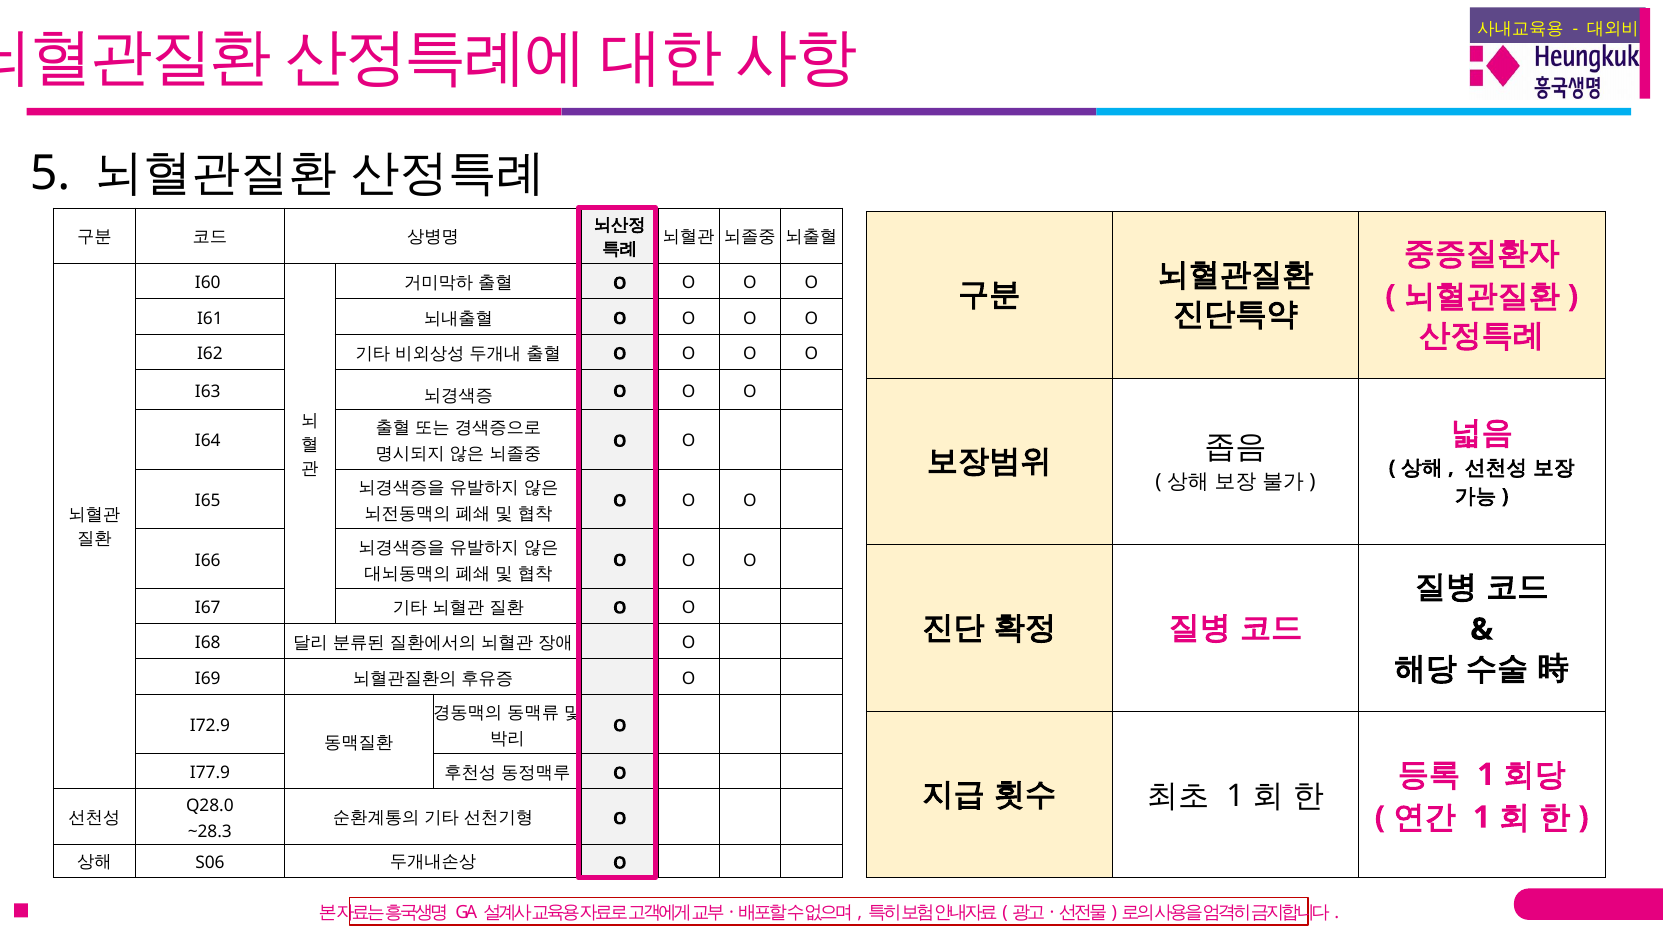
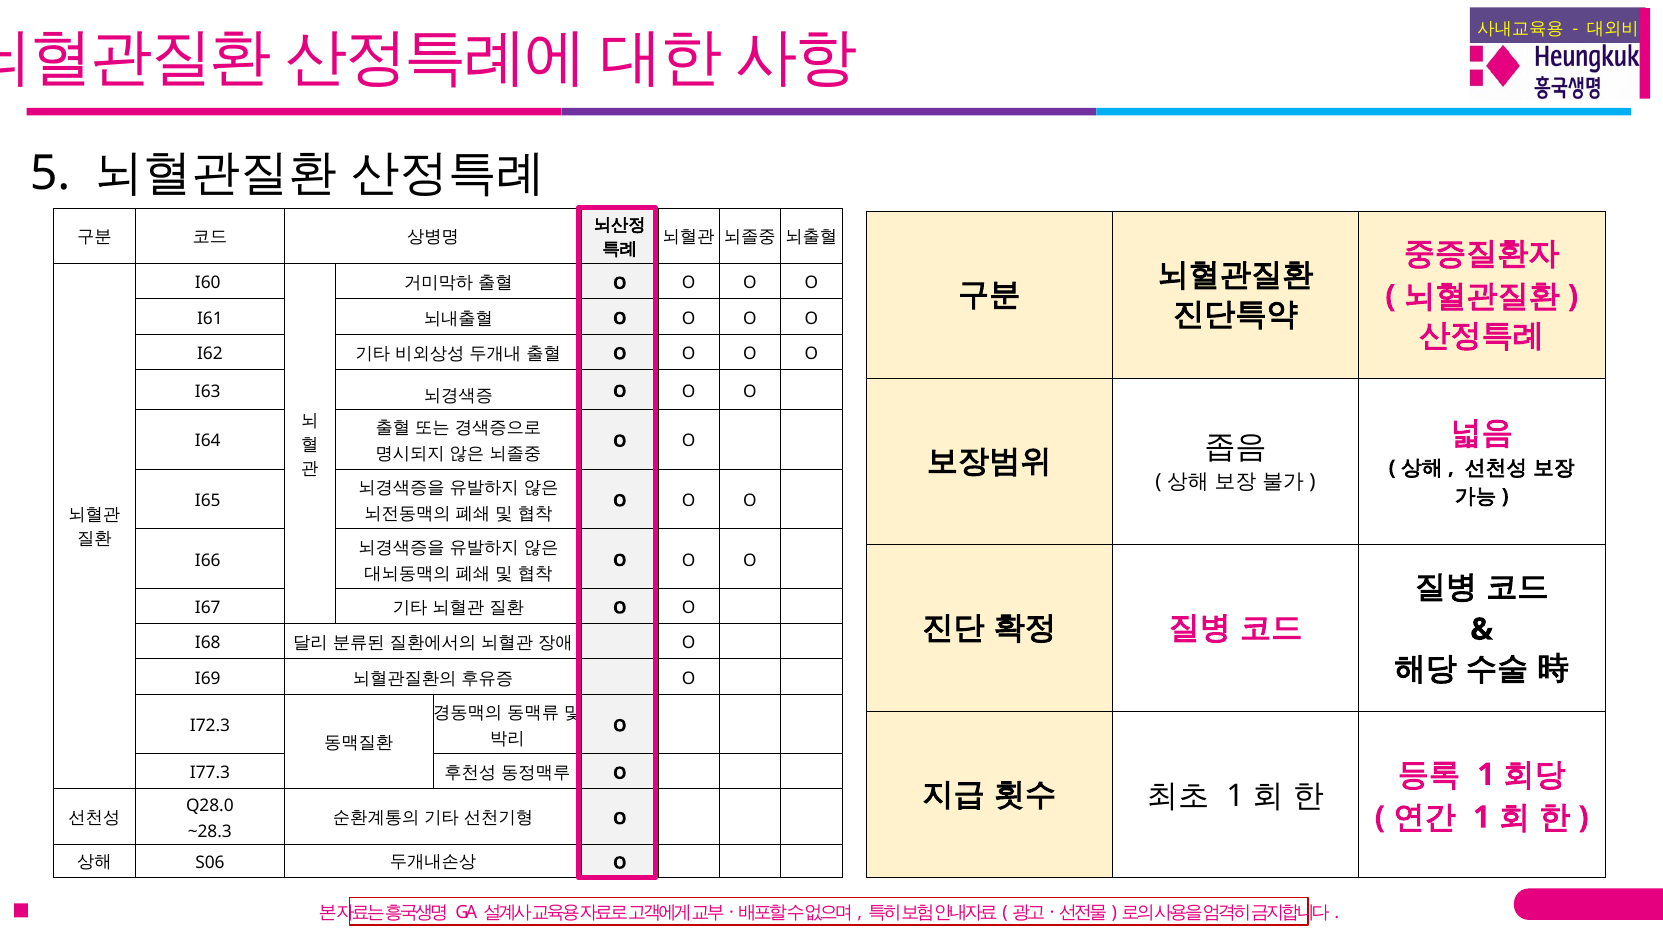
I72.9: I72.9 -> I72.3 (210, 726)
I77.9: I77.9 -> I77.3 (210, 774)
